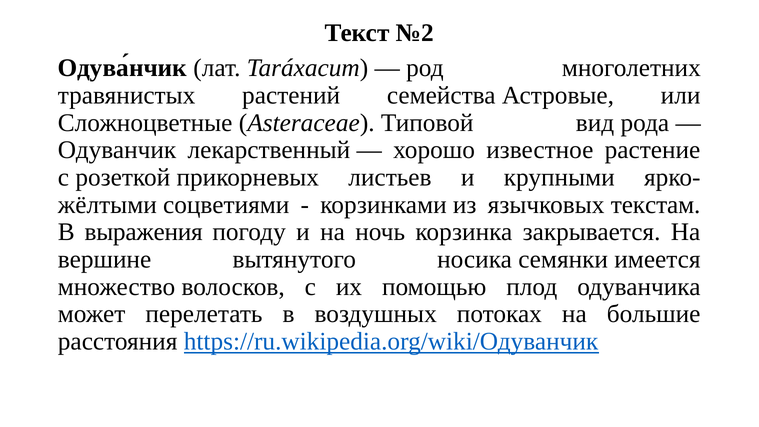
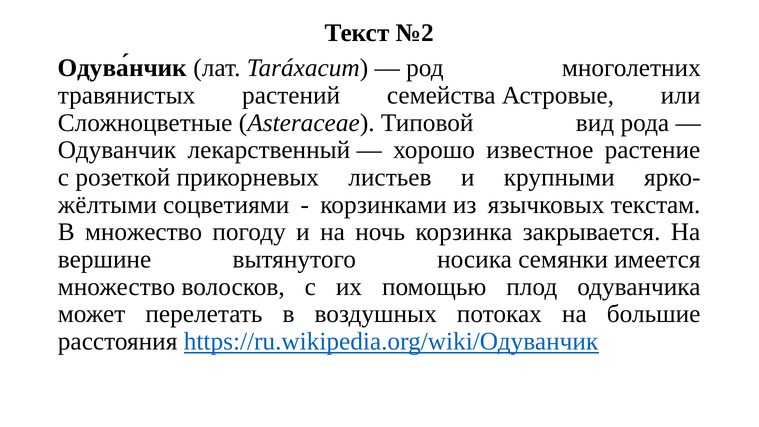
В выражения: выражения -> множество (144, 232)
